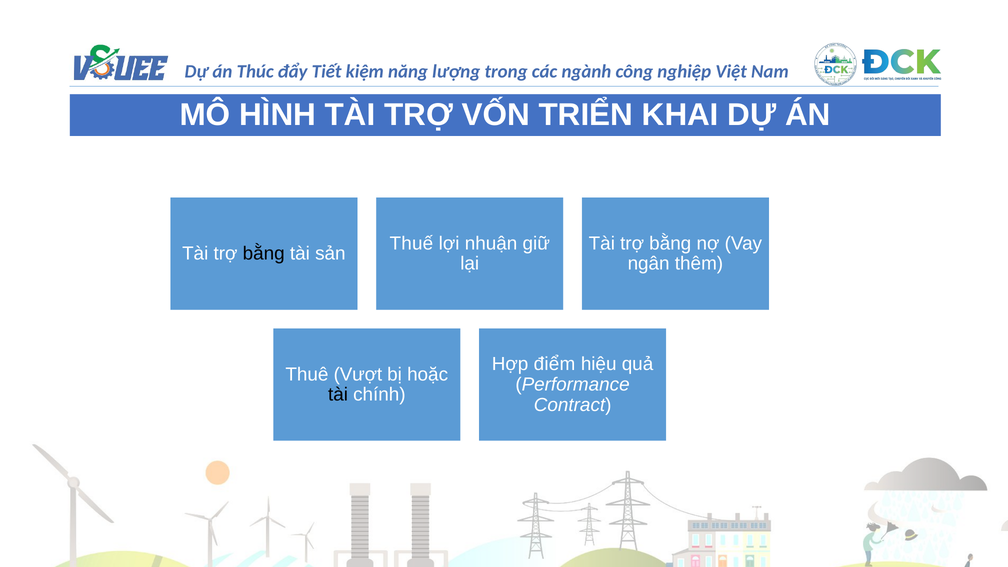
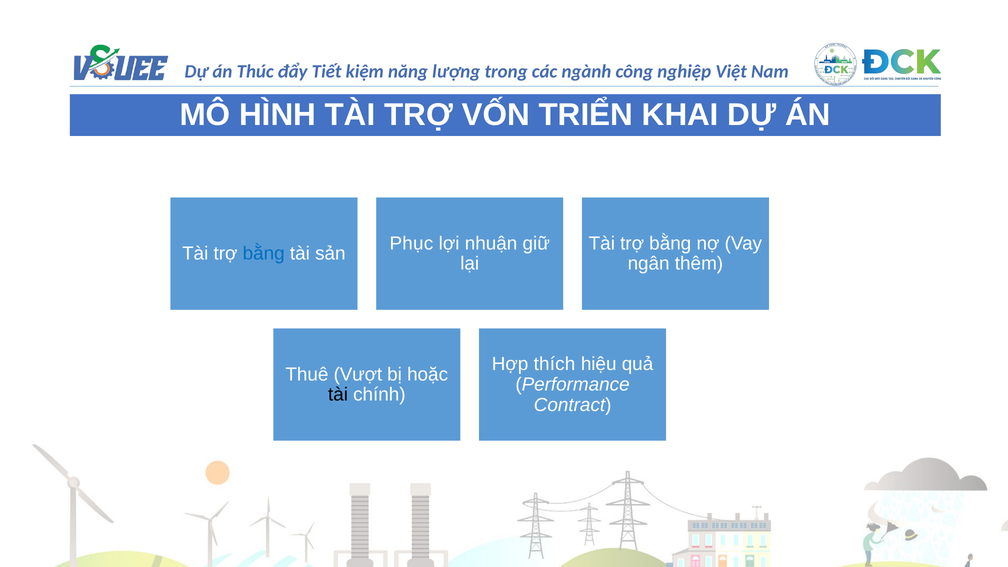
Thuế: Thuế -> Phục (411, 243)
bằng colour: black -> blue (264, 254)
điểm: điểm -> thích (555, 364)
